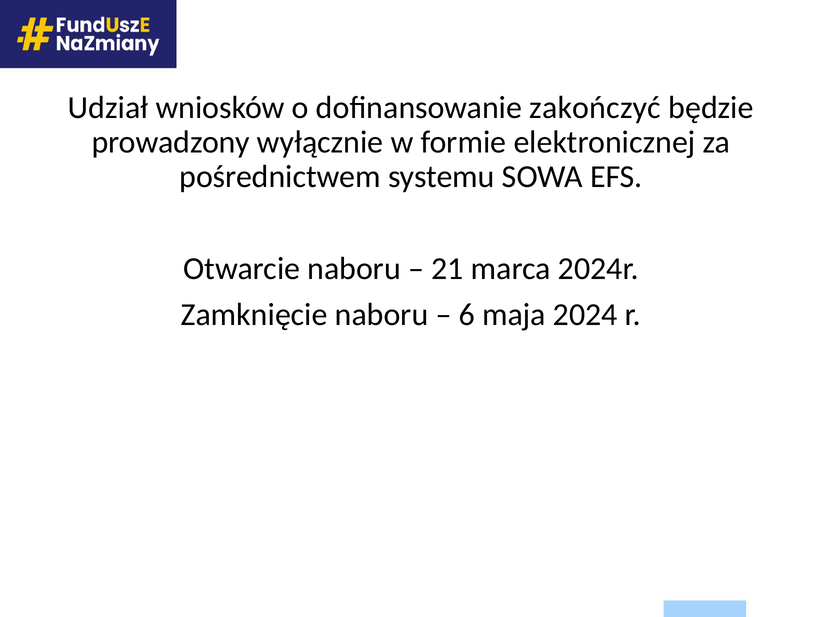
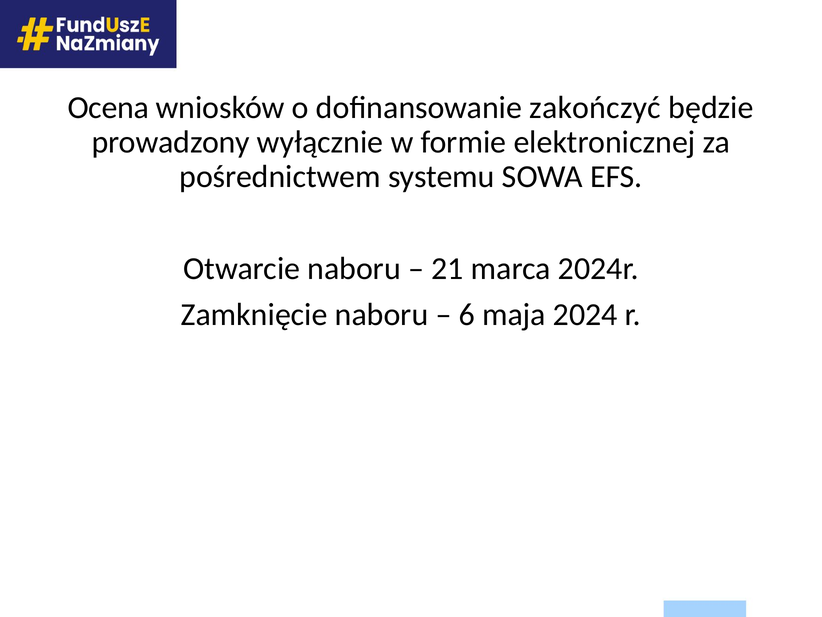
Udział: Udział -> Ocena (108, 108)
